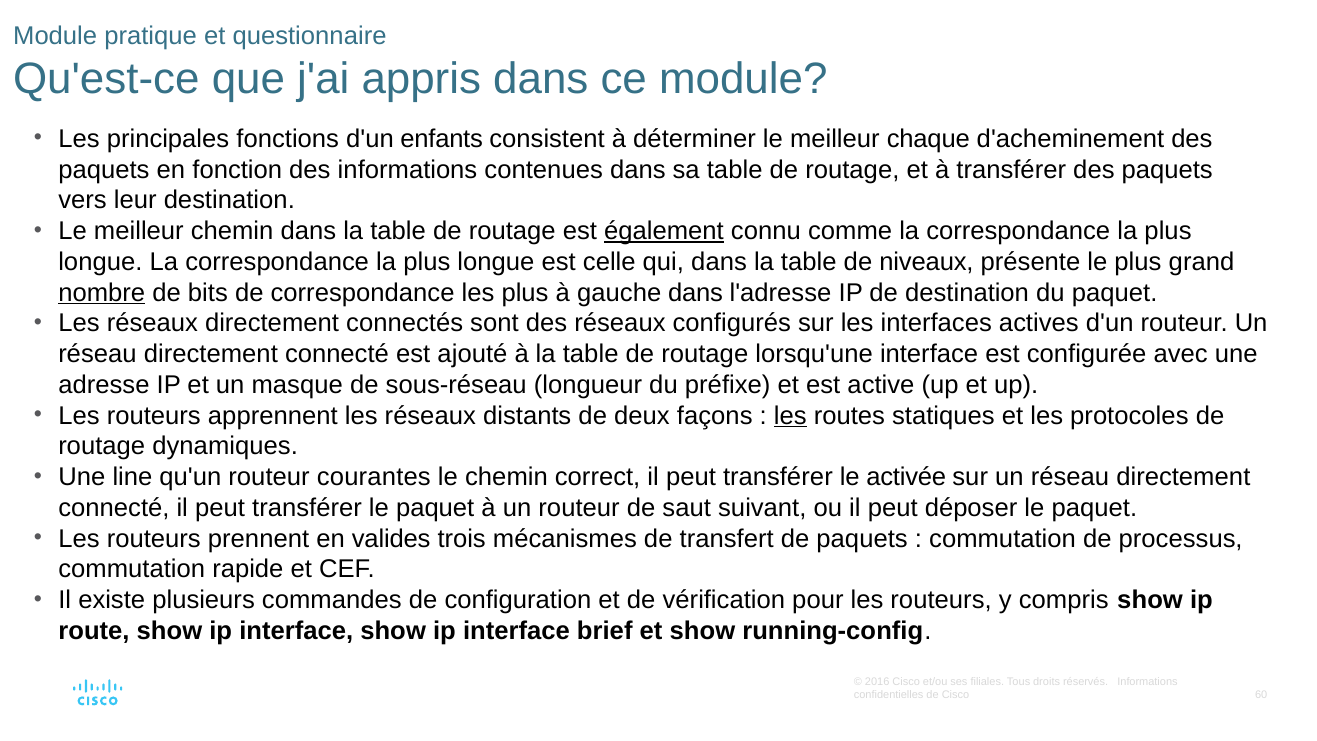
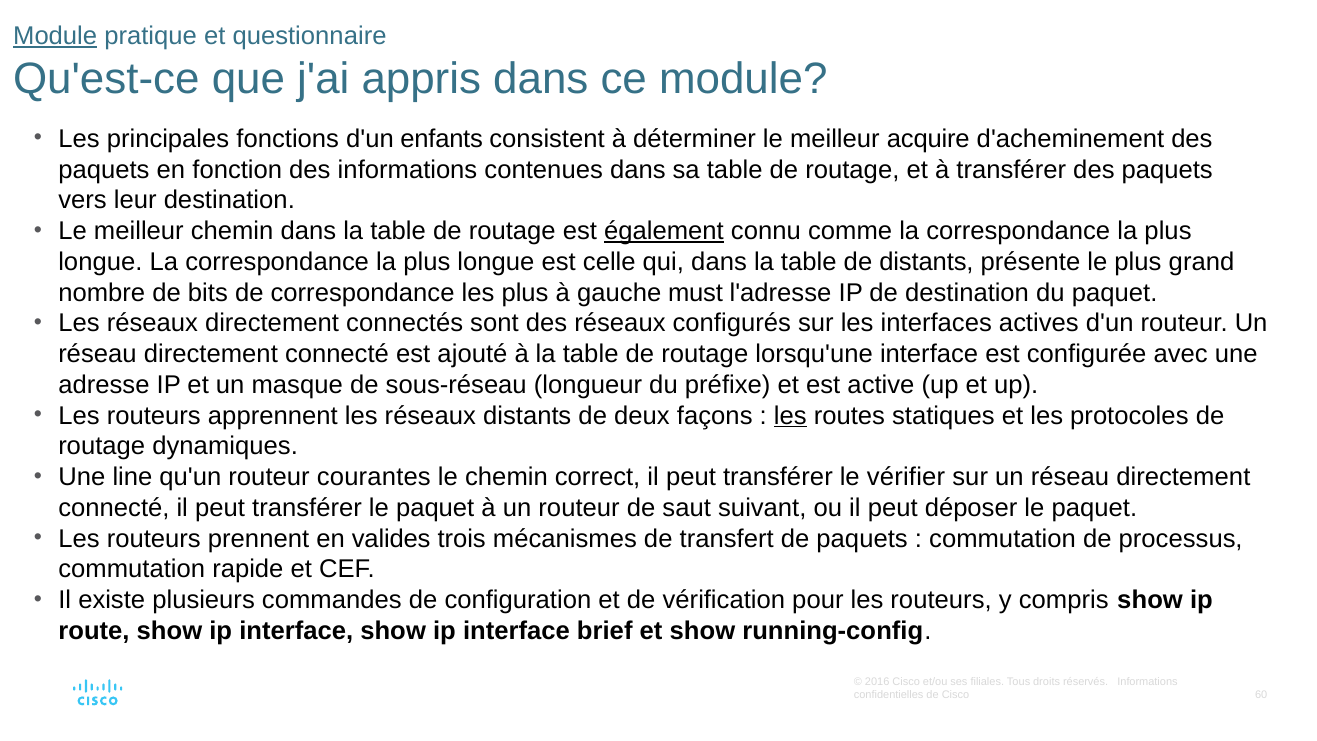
Module underline: none -> present (55, 36)
chaque: chaque -> acquire (928, 139)
de niveaux: niveaux -> distants (926, 262)
nombre underline: present -> none (102, 293)
gauche dans: dans -> must (696, 293)
activée: activée -> vérifier (906, 477)
